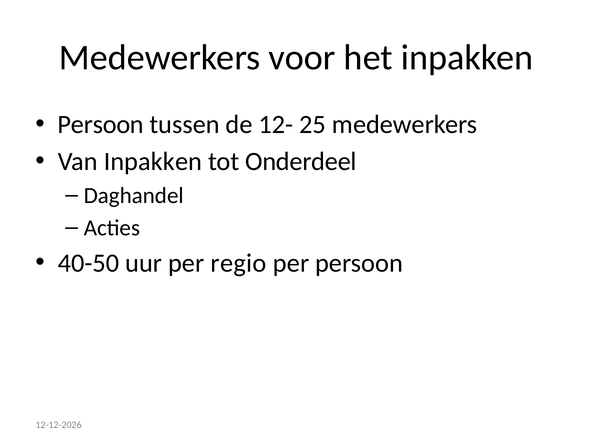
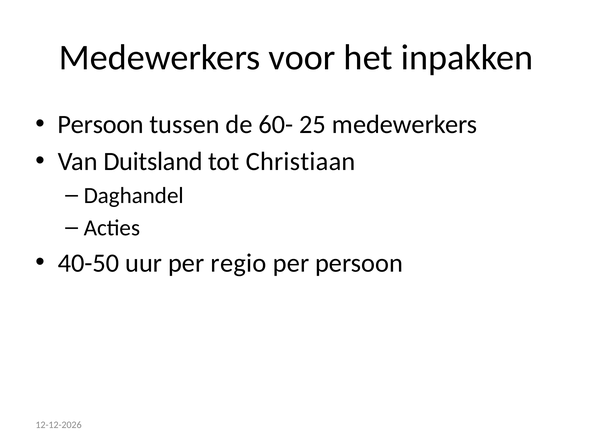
12-: 12- -> 60- (276, 124)
Van Inpakken: Inpakken -> Duitsland (153, 161)
Onderdeel: Onderdeel -> Christiaan (301, 161)
